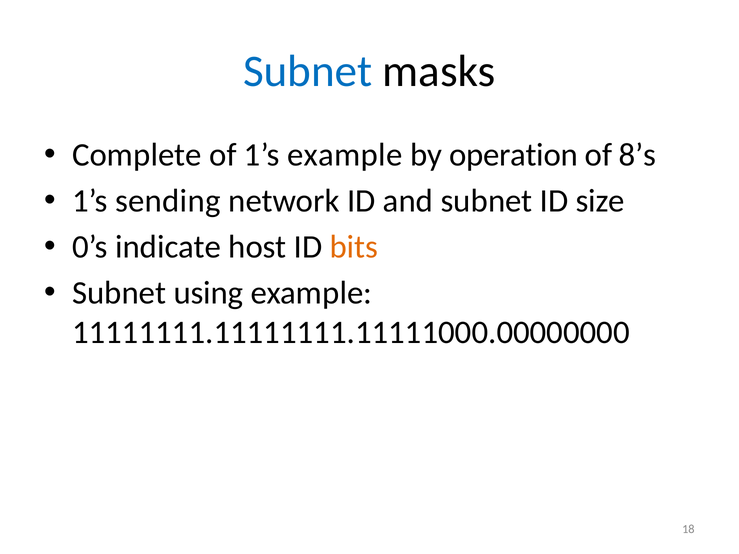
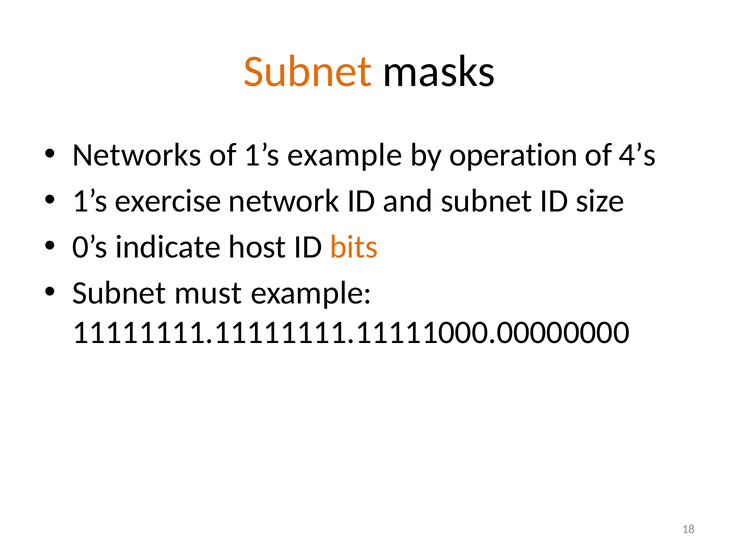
Subnet colour: blue -> orange (308, 72)
Complete: Complete -> Networks (137, 155)
8’s: 8’s -> 4’s (637, 155)
sending: sending -> exercise (168, 201)
using: using -> must (208, 293)
